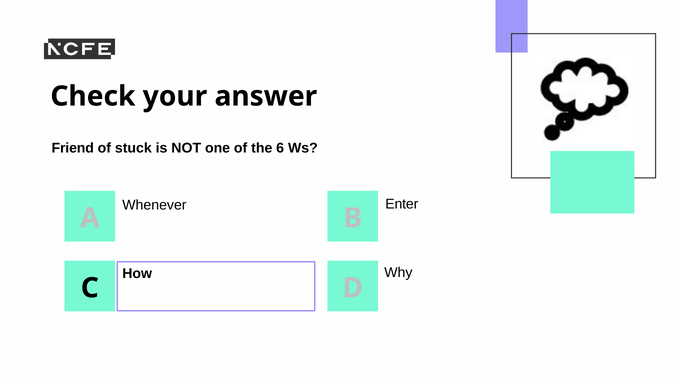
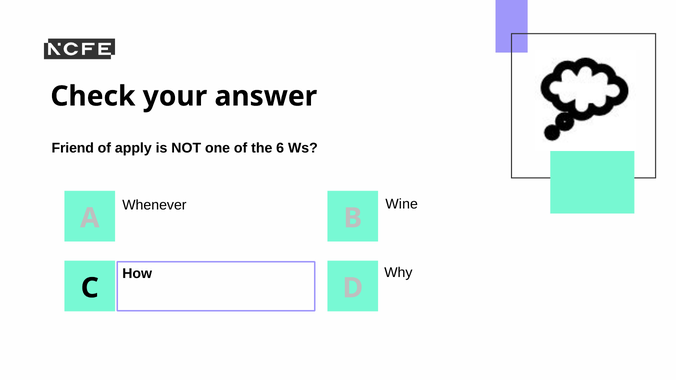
stuck: stuck -> apply (133, 148)
Enter: Enter -> Wine (402, 204)
